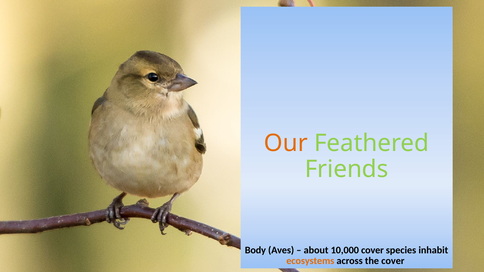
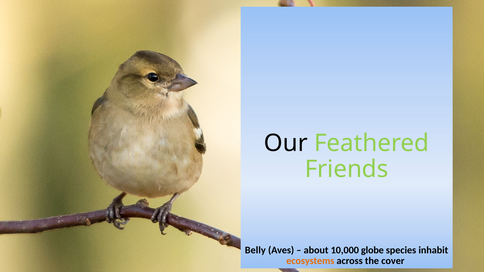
Our colour: orange -> black (286, 143)
Body: Body -> Belly (255, 250)
10,000 cover: cover -> globe (372, 250)
